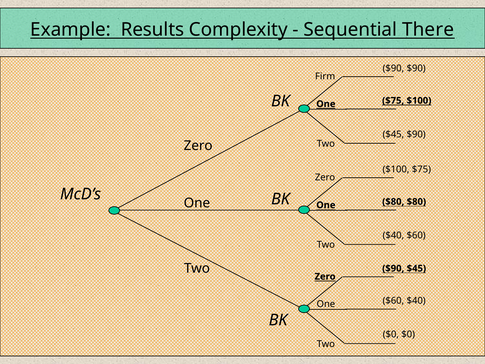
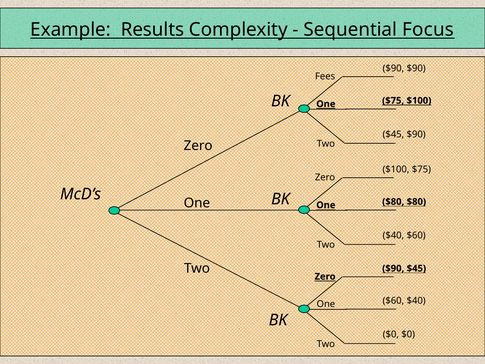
There: There -> Focus (428, 30)
Firm: Firm -> Fees (325, 76)
